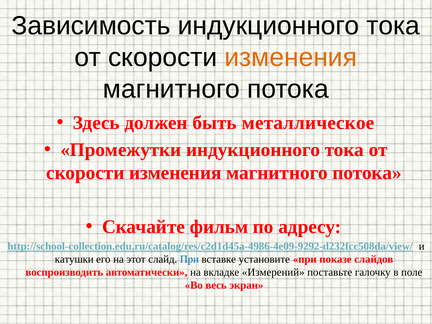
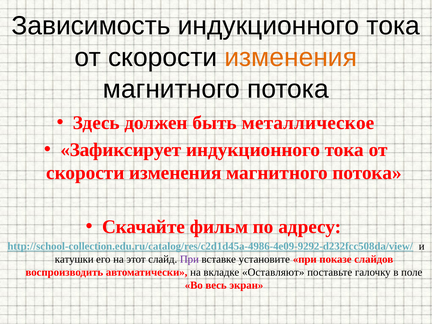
Промежутки: Промежутки -> Зафиксирует (121, 150)
При colour: blue -> purple (189, 259)
Измерений: Измерений -> Оставляют (273, 272)
